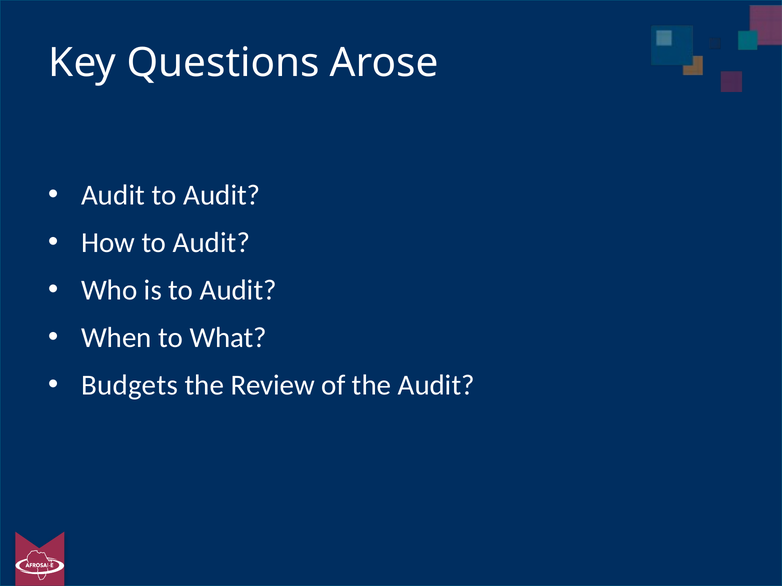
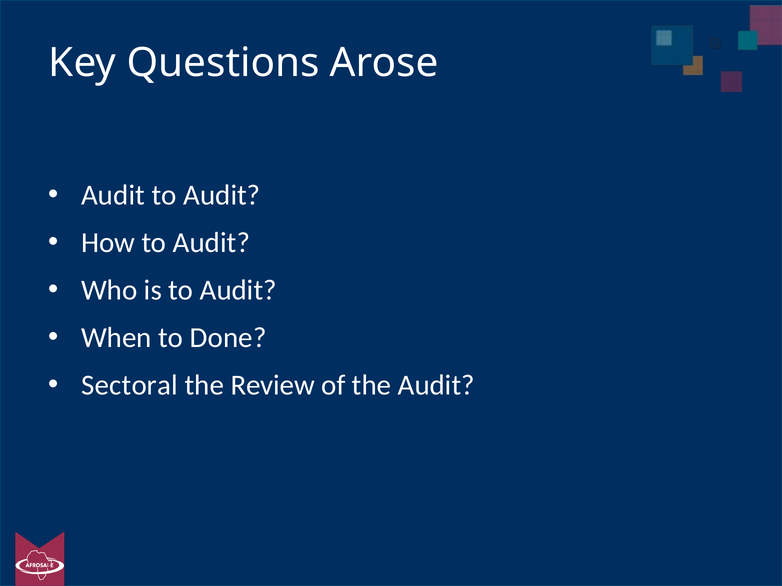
What: What -> Done (228, 338)
Budgets: Budgets -> Sectoral (130, 386)
